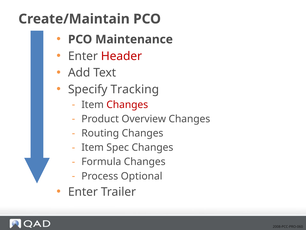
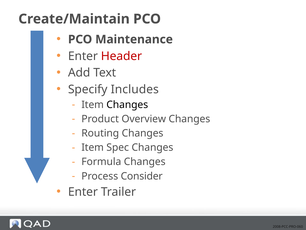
Tracking: Tracking -> Includes (135, 89)
Changes colour: red -> black (127, 104)
Optional: Optional -> Consider (142, 176)
